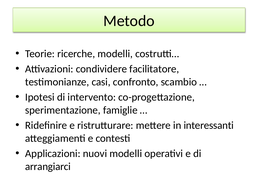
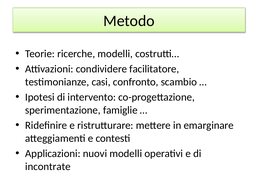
interessanti: interessanti -> emarginare (209, 125)
arrangiarci: arrangiarci -> incontrate (48, 166)
